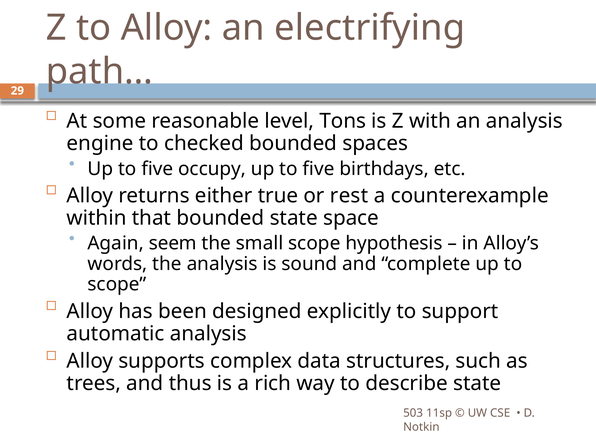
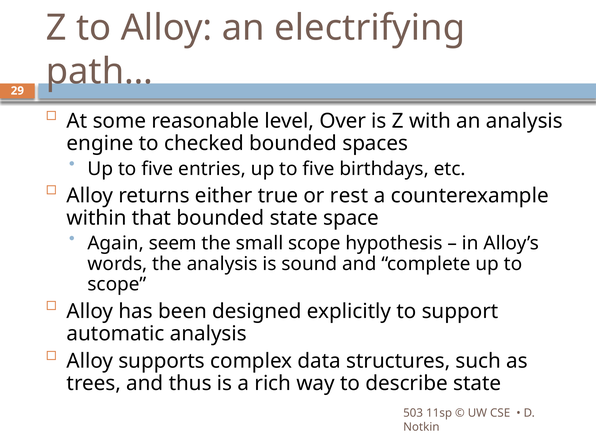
Tons: Tons -> Over (343, 121)
occupy: occupy -> entries (212, 169)
